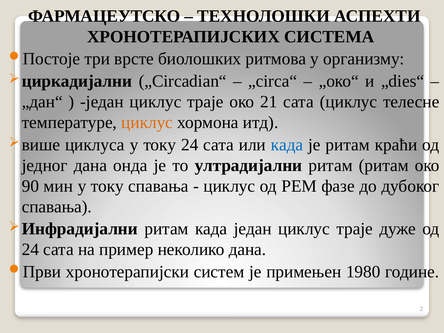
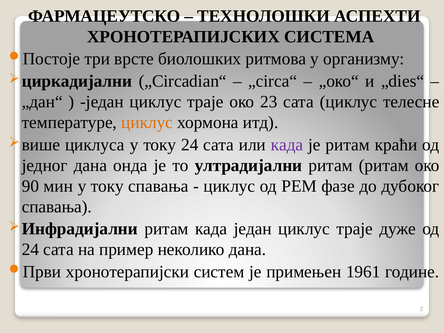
21: 21 -> 23 (269, 102)
када colour: blue -> purple (287, 145)
1980: 1980 -> 1961 (363, 272)
